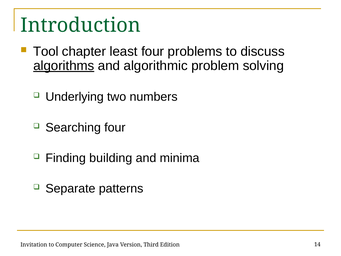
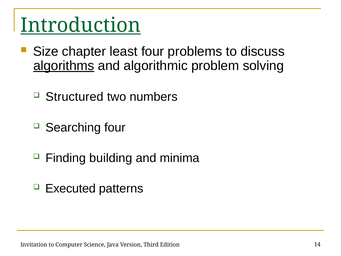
Introduction underline: none -> present (81, 25)
Tool: Tool -> Size (46, 51)
Underlying: Underlying -> Structured (74, 97)
Separate: Separate -> Executed (70, 188)
